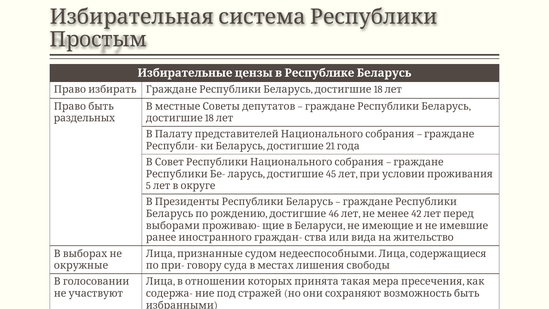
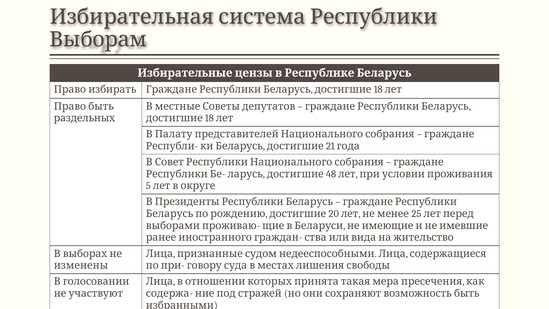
Простым: Простым -> Выборам (98, 40)
45: 45 -> 48 (331, 174)
46: 46 -> 20 (334, 214)
42: 42 -> 25 (416, 214)
окружные: окружные -> изменены (81, 265)
